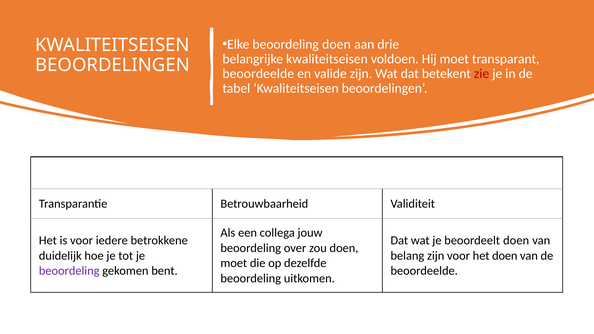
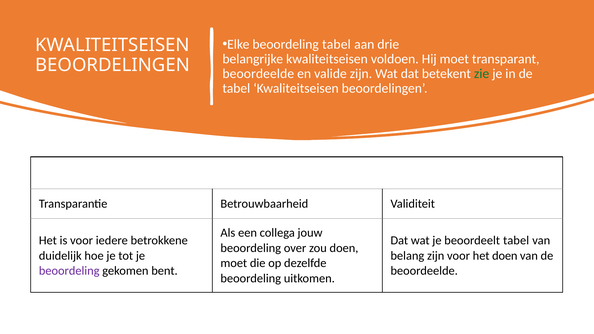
beoordeling doen: doen -> tabel (336, 44)
zie colour: red -> green (482, 74)
beoordeelt doen: doen -> tabel (516, 241)
